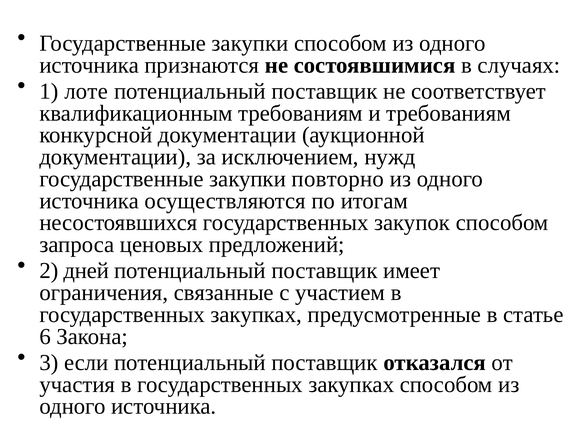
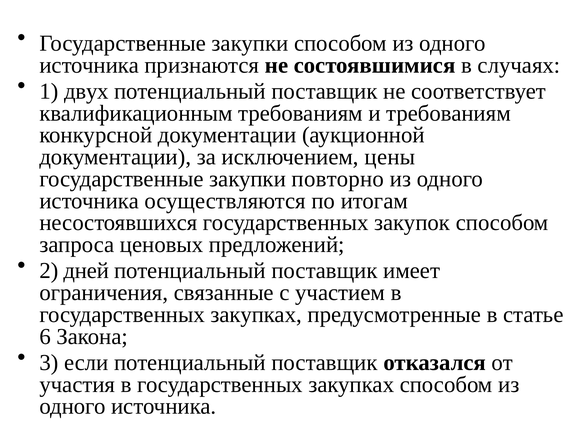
лоте: лоте -> двух (86, 91)
нужд: нужд -> цены (390, 157)
